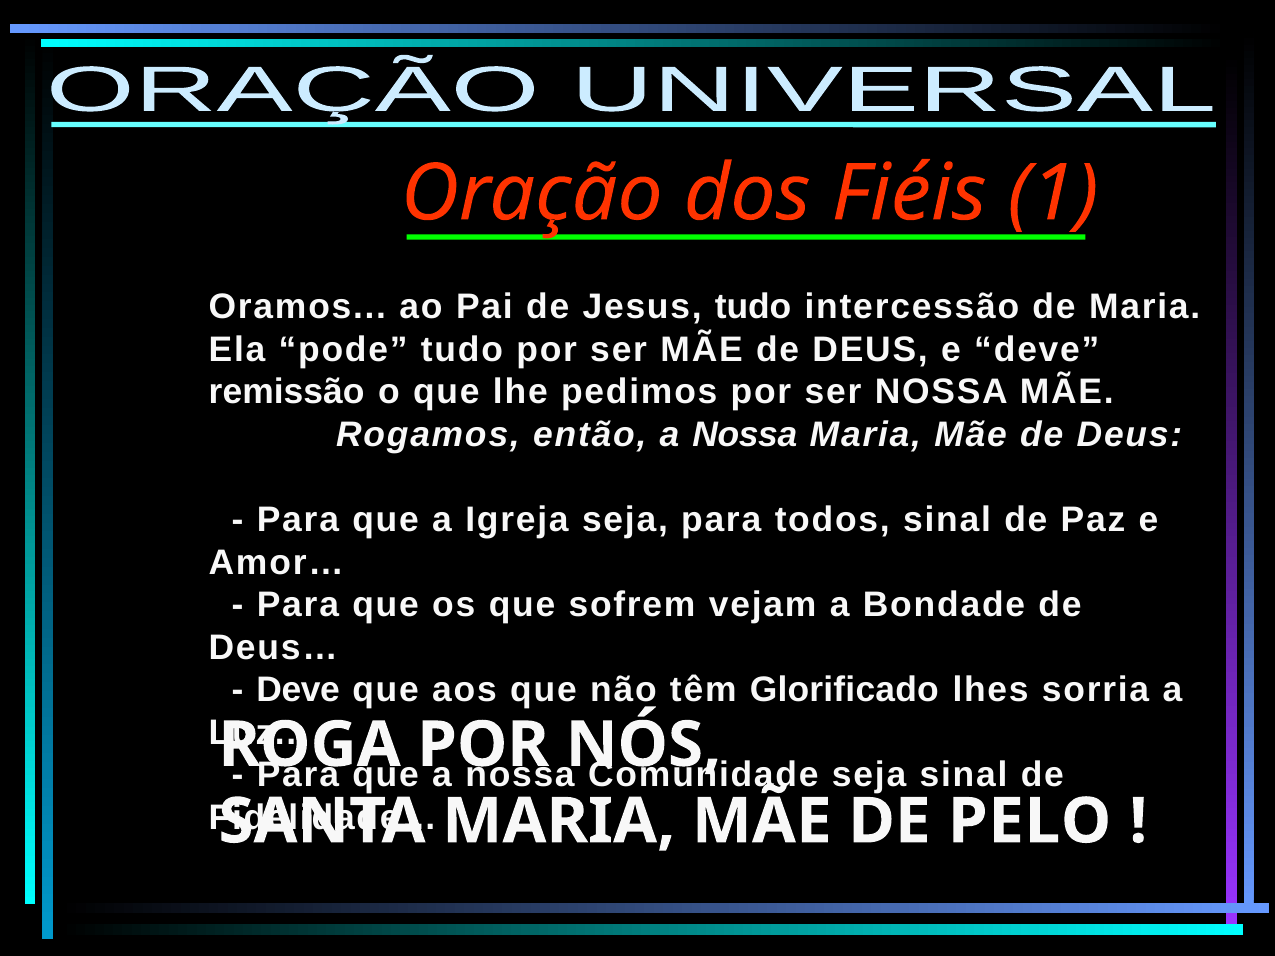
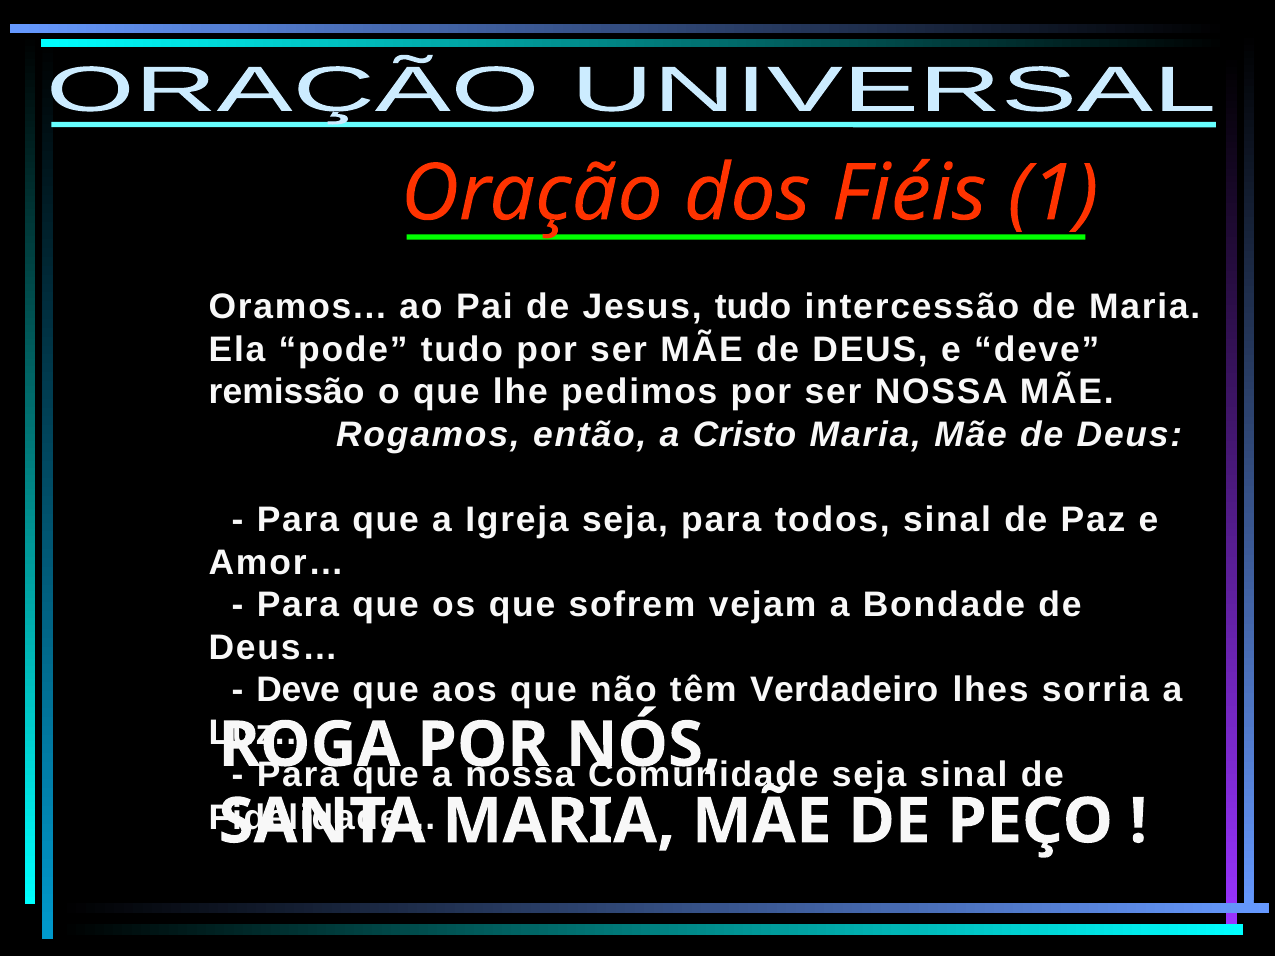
então a Nossa: Nossa -> Cristo (745, 435)
Glorificado: Glorificado -> Verdadeiro (844, 690)
PELO: PELO -> PEÇO (1030, 822)
